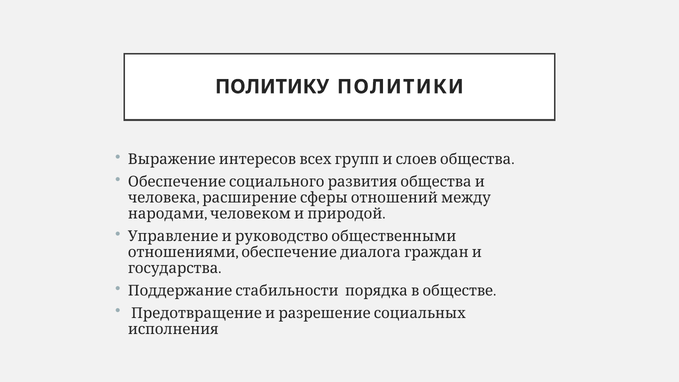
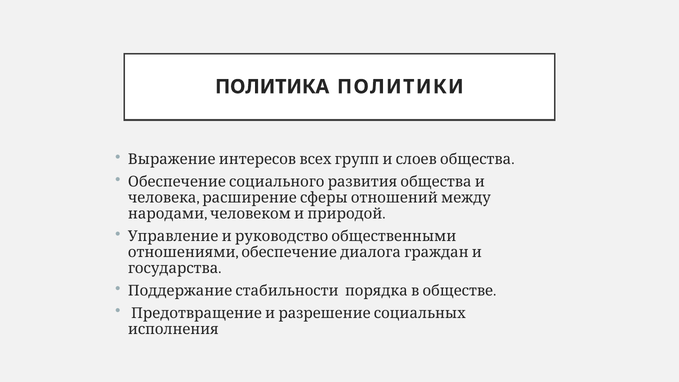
ПОЛИТИКУ: ПОЛИТИКУ -> ПОЛИТИКА (272, 87)
